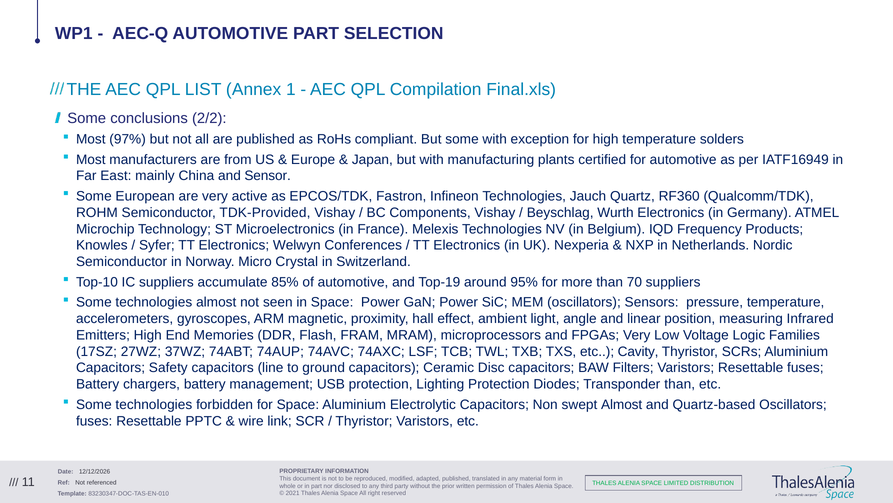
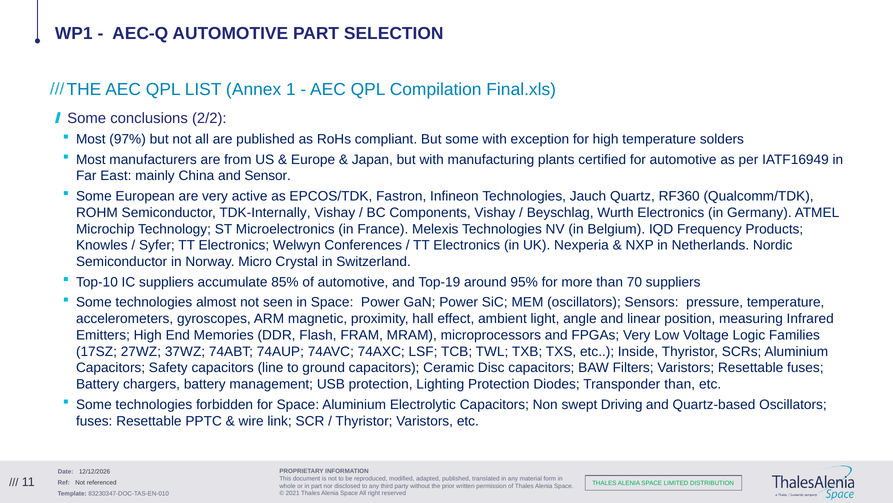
TDK-Provided: TDK-Provided -> TDK-Internally (265, 212)
Cavity: Cavity -> Inside (638, 351)
swept Almost: Almost -> Driving (622, 404)
